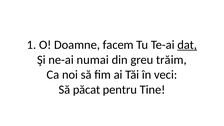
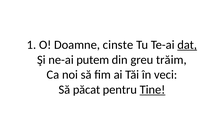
facem: facem -> cinste (118, 45)
numai: numai -> putem (93, 60)
Tine underline: none -> present (153, 90)
